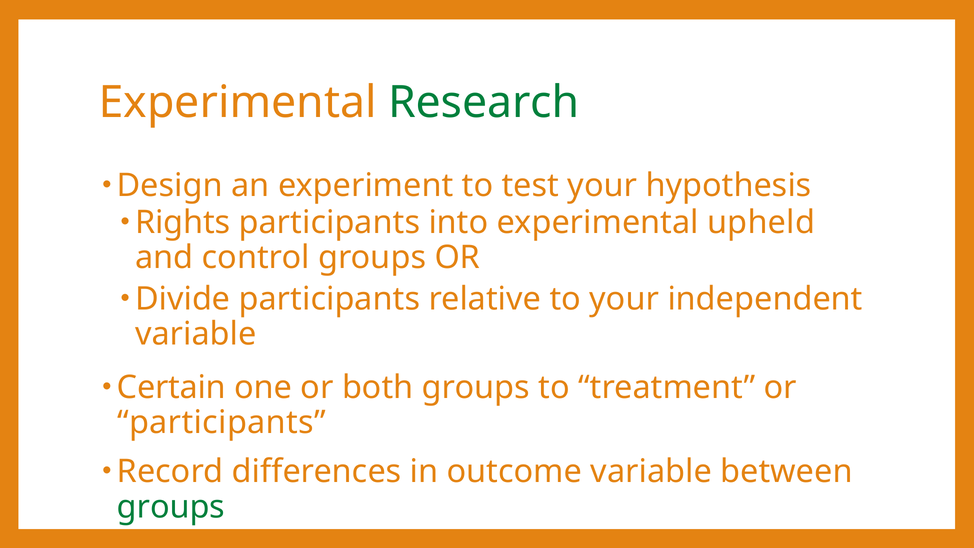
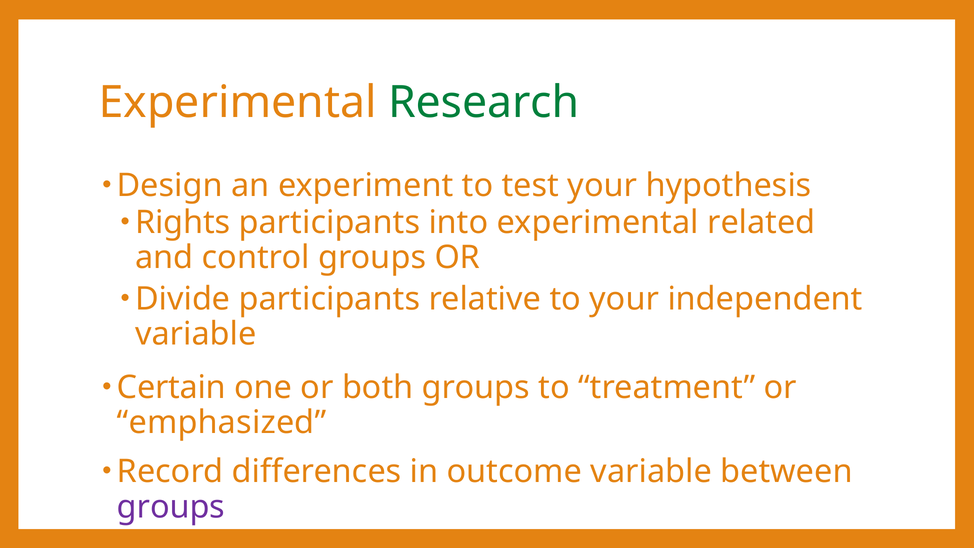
upheld: upheld -> related (761, 222)
participants: participants -> emphasized (222, 422)
groups colour: green -> purple (171, 507)
